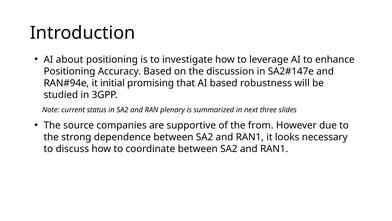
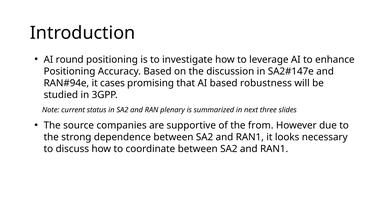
about: about -> round (70, 59)
initial: initial -> cases (112, 83)
